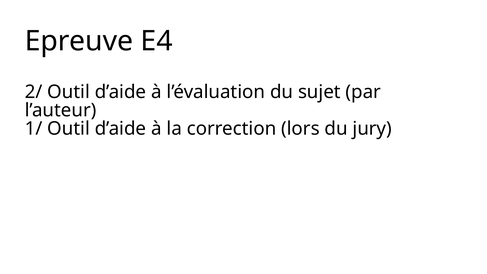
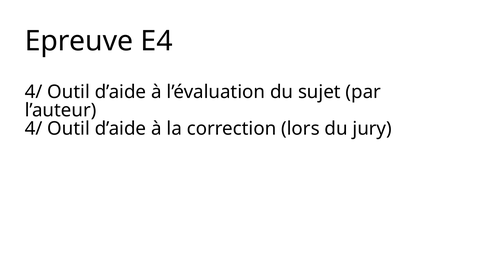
2/: 2/ -> 4/ (34, 92)
1/: 1/ -> 4/ (34, 128)
